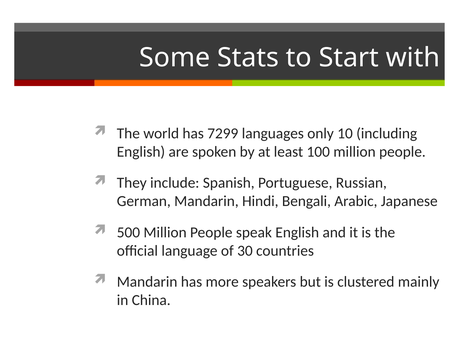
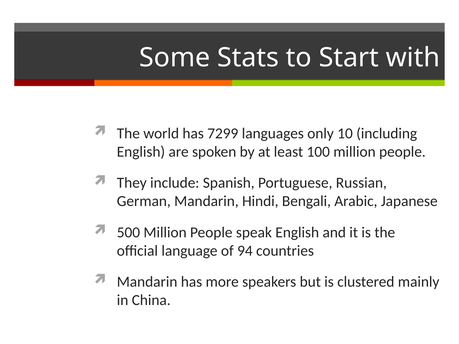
30: 30 -> 94 (245, 251)
